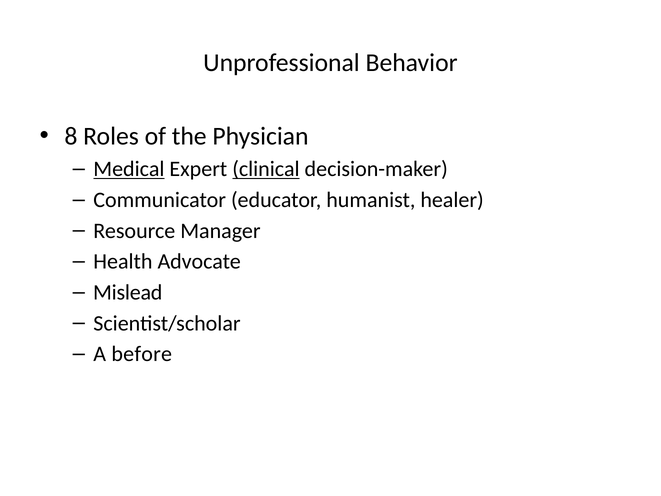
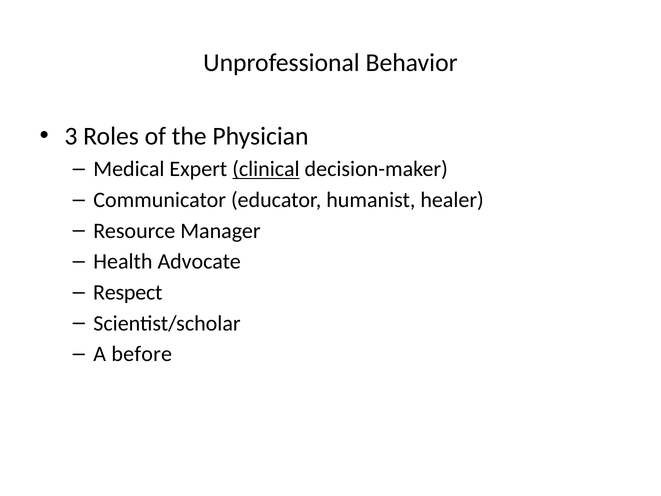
8: 8 -> 3 (71, 136)
Medical underline: present -> none (129, 169)
Mislead: Mislead -> Respect (128, 292)
